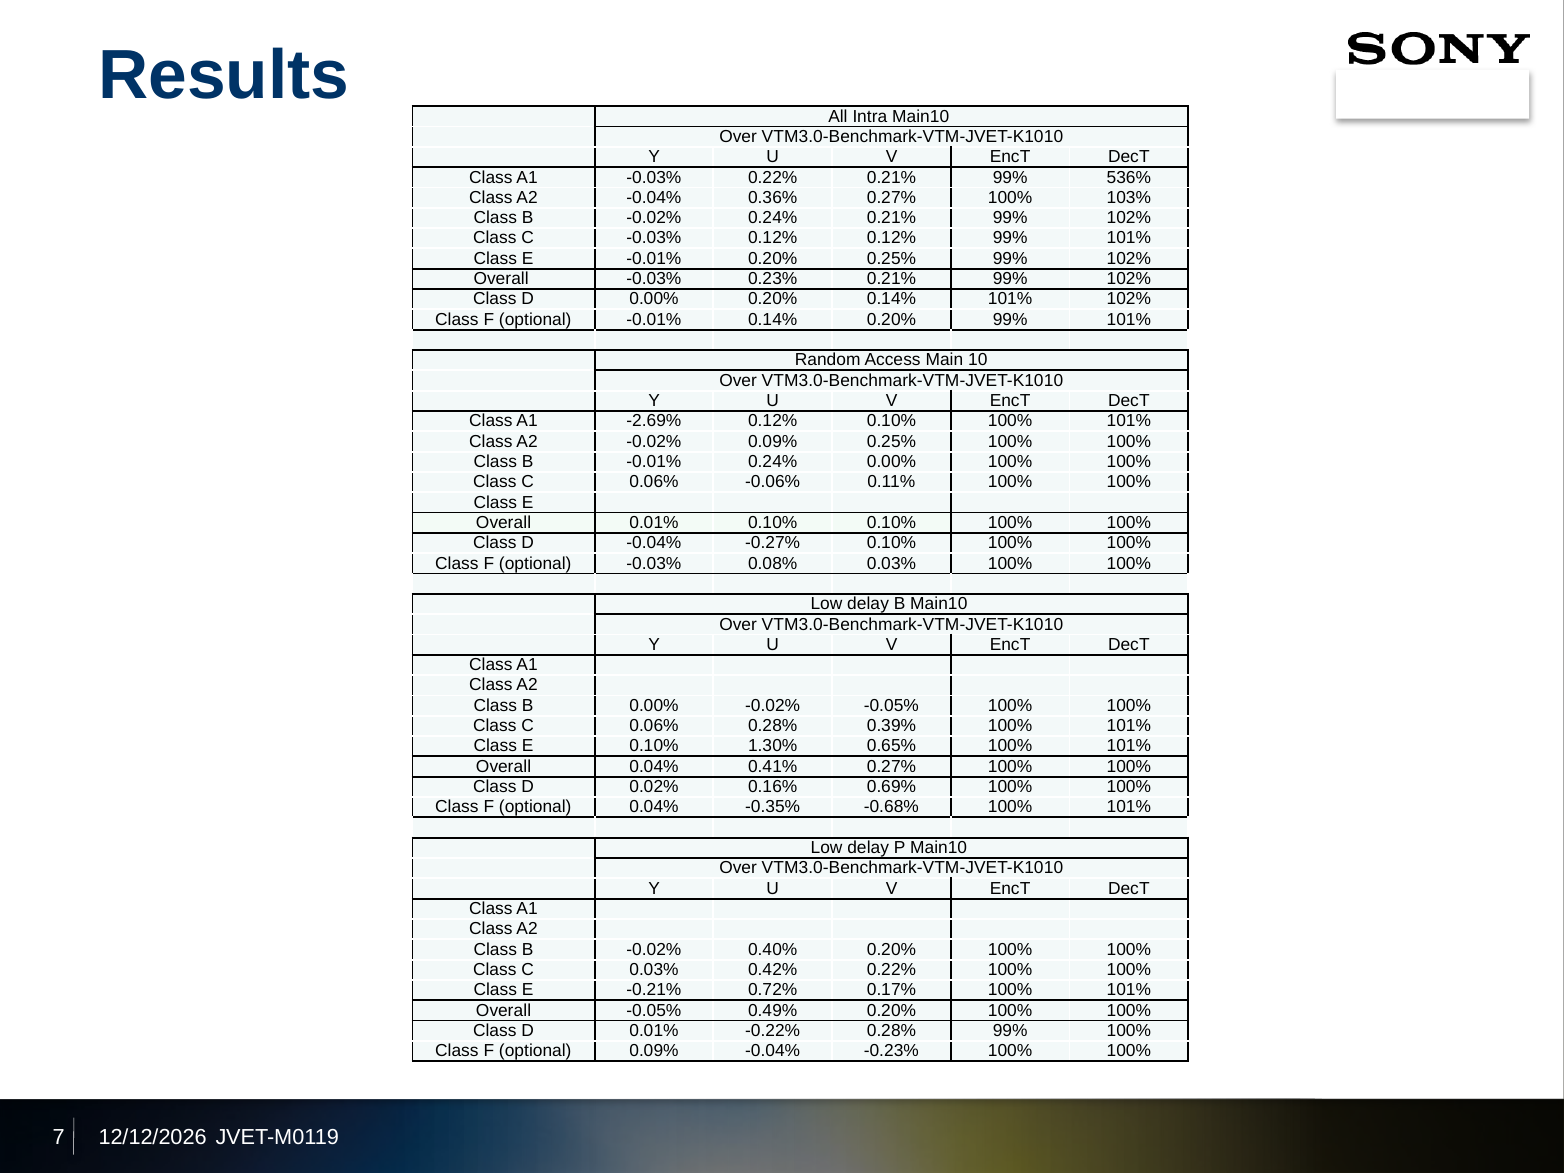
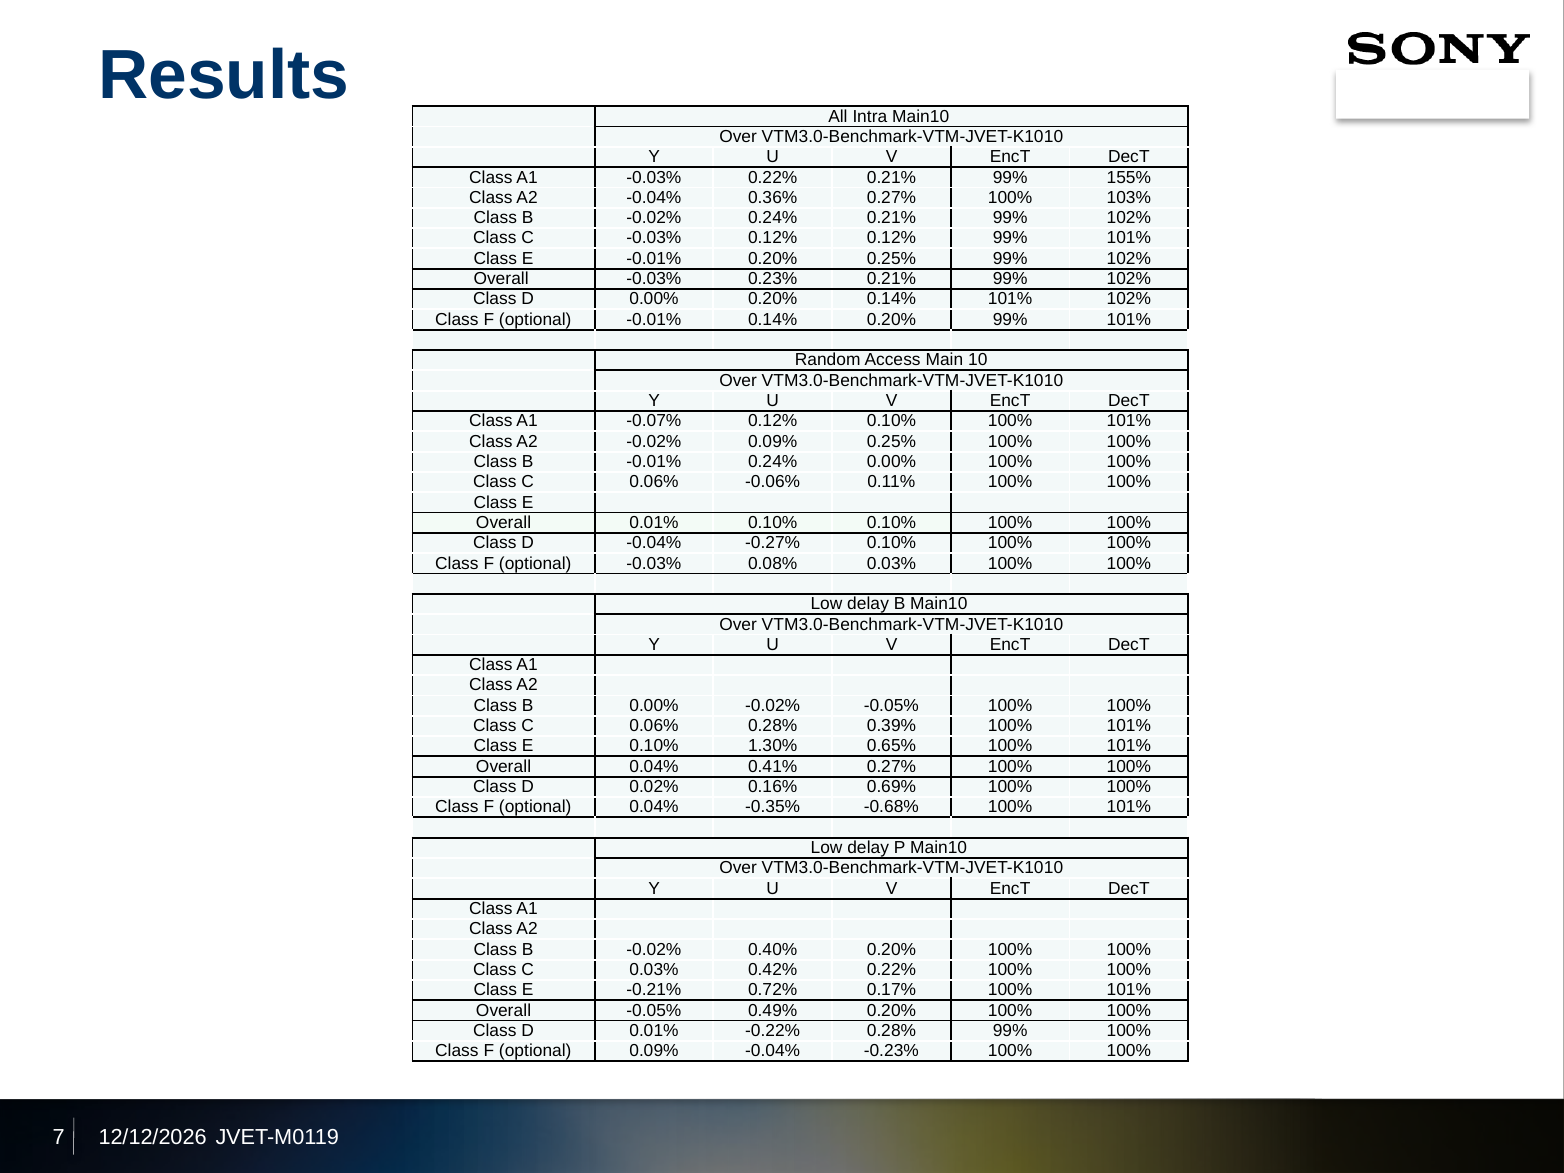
536%: 536% -> 155% (1129, 177)
-2.69%: -2.69% -> -0.07% (654, 421)
